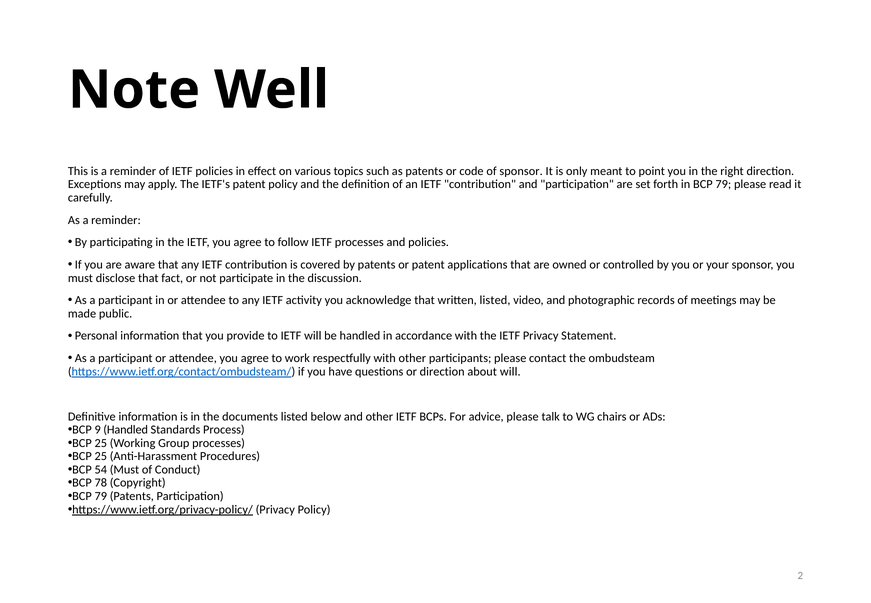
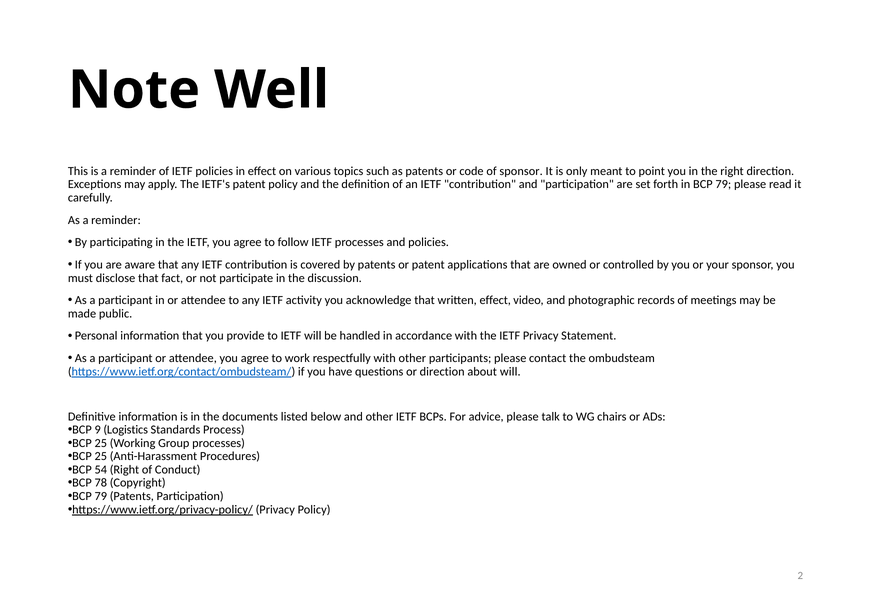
written listed: listed -> effect (495, 300)
9 Handled: Handled -> Logistics (126, 430)
54 Must: Must -> Right (124, 470)
